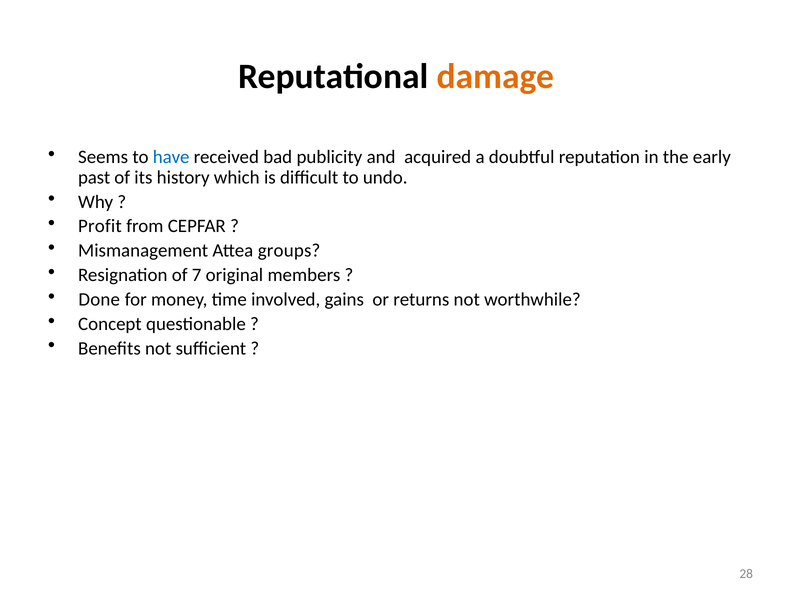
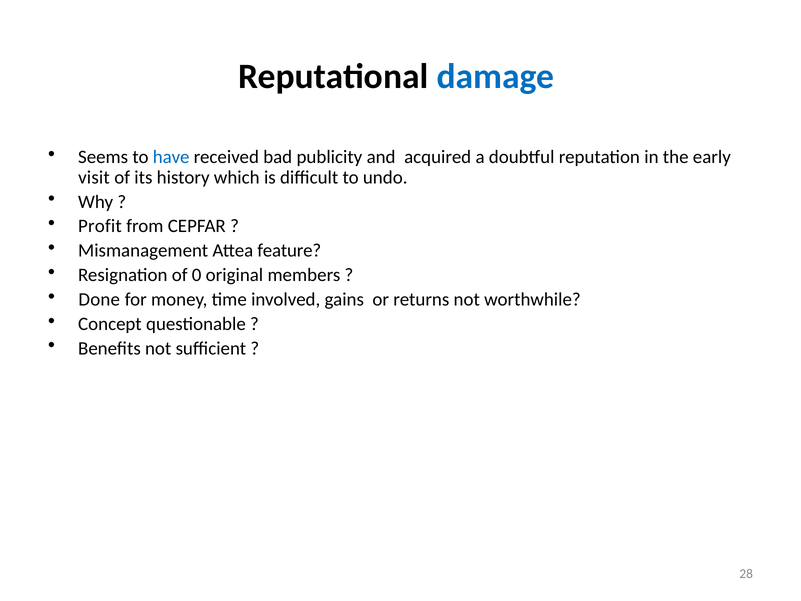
damage colour: orange -> blue (495, 77)
past: past -> visit (94, 177)
groups: groups -> feature (289, 251)
7: 7 -> 0 (197, 275)
